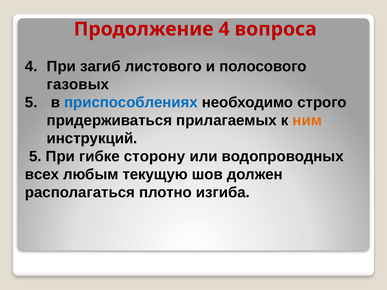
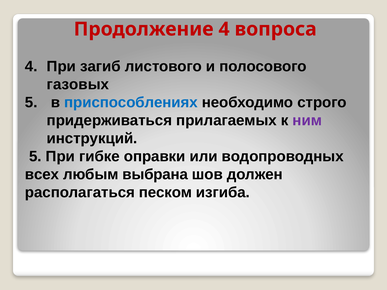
ним colour: orange -> purple (307, 120)
сторону: сторону -> оправки (155, 156)
текущую: текущую -> выбрана (155, 175)
плотно: плотно -> песком (165, 193)
